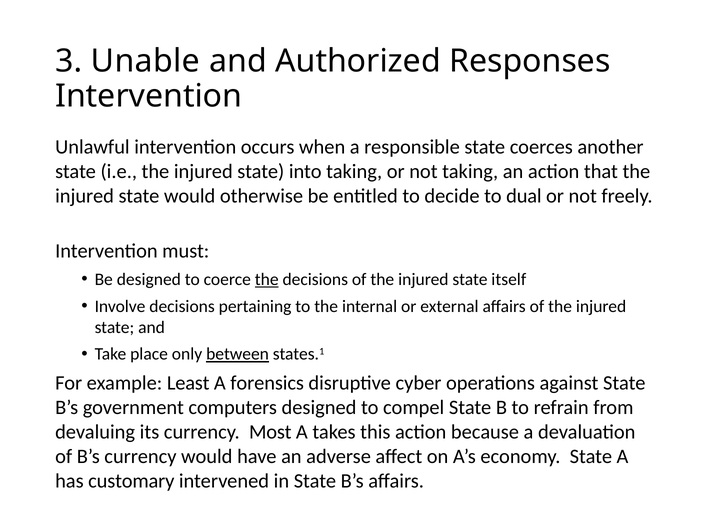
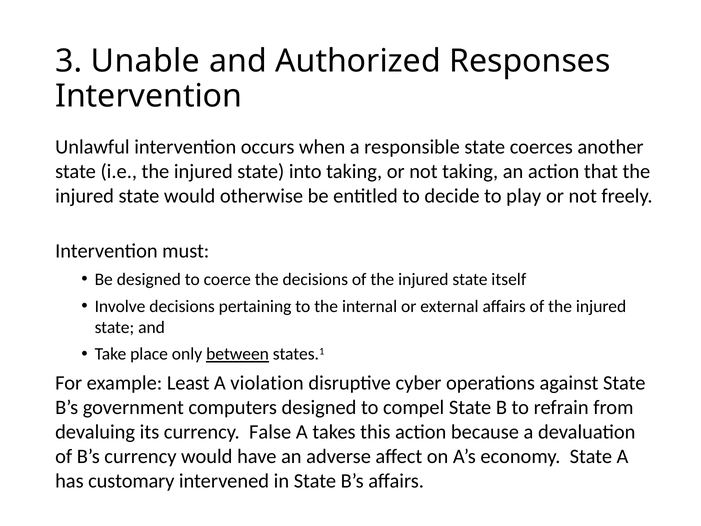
dual: dual -> play (524, 196)
the underline: present -> none (267, 279)
forensics: forensics -> violation (267, 383)
Most: Most -> False (270, 432)
